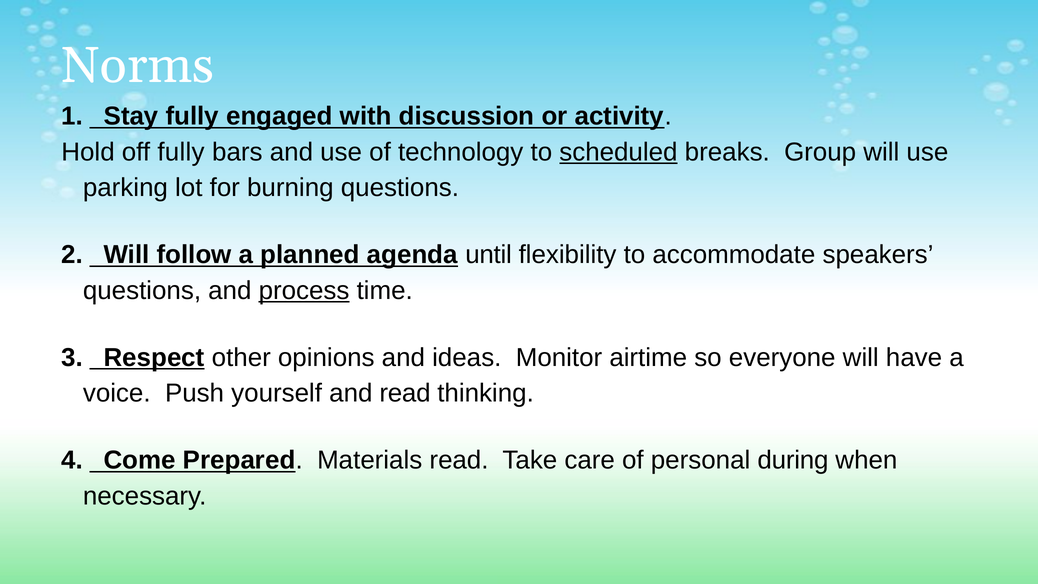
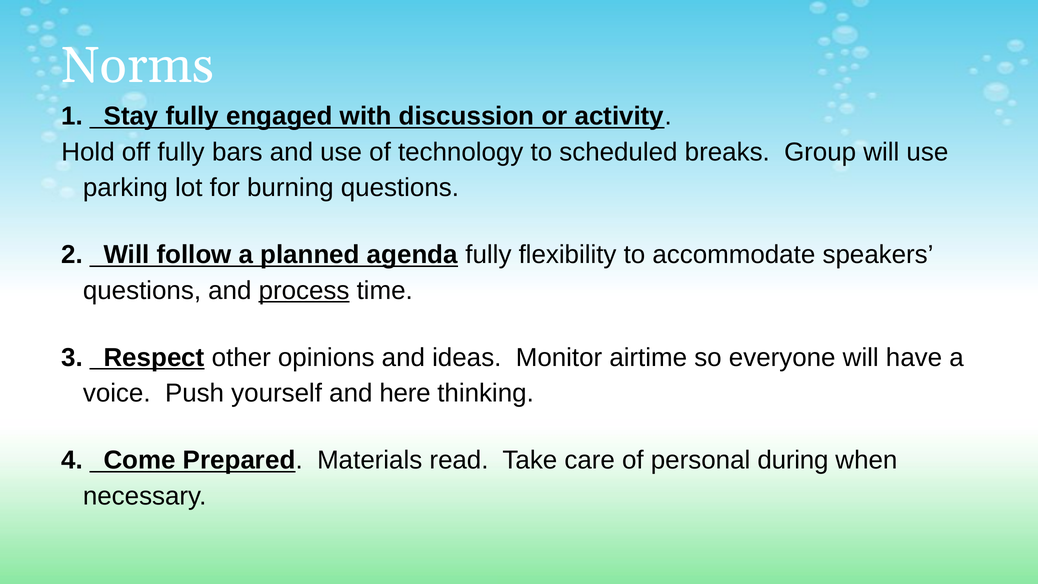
scheduled underline: present -> none (618, 152)
agenda until: until -> fully (488, 255)
and read: read -> here (405, 393)
